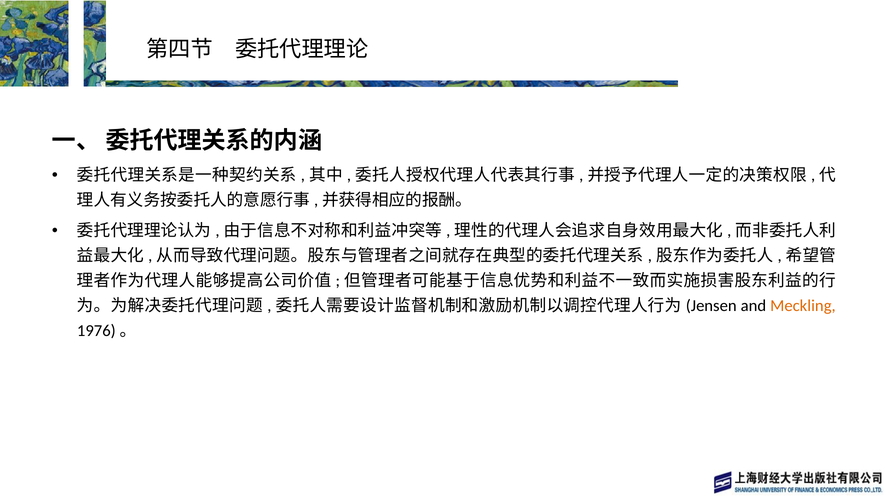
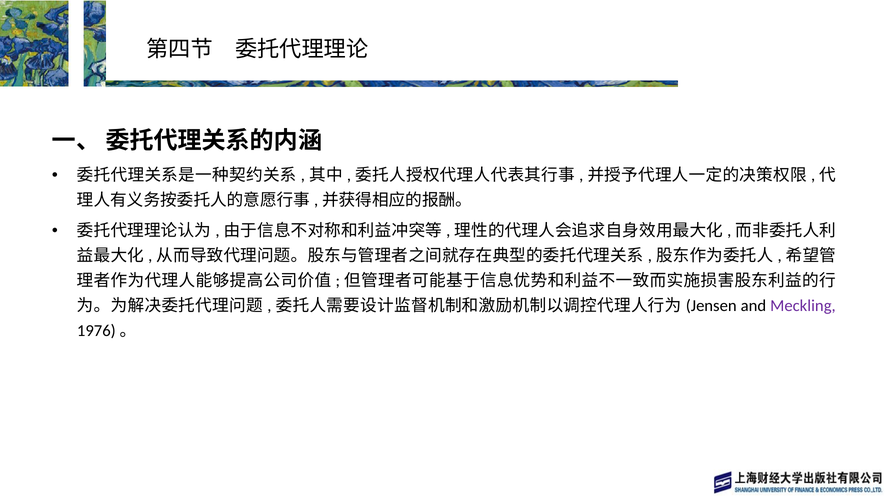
Meckling colour: orange -> purple (803, 306)
